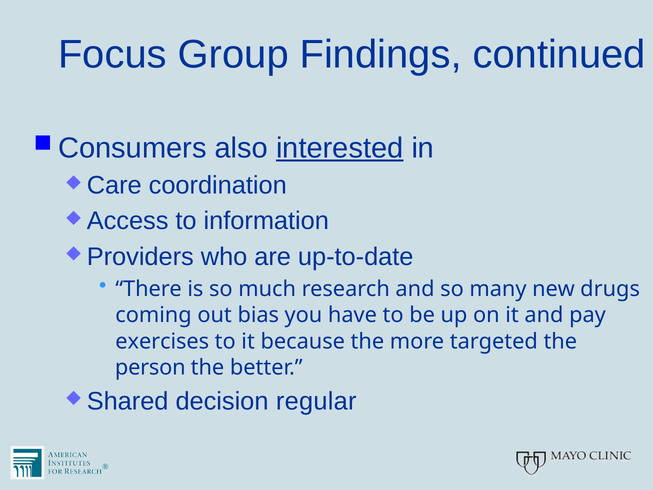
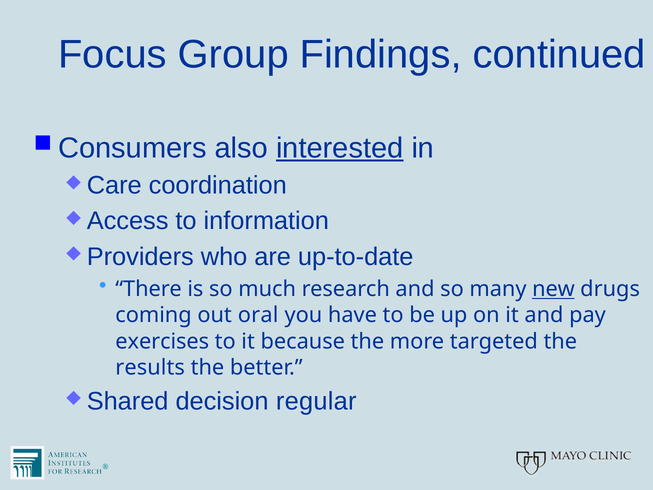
new underline: none -> present (554, 289)
bias: bias -> oral (258, 315)
person: person -> results (150, 367)
